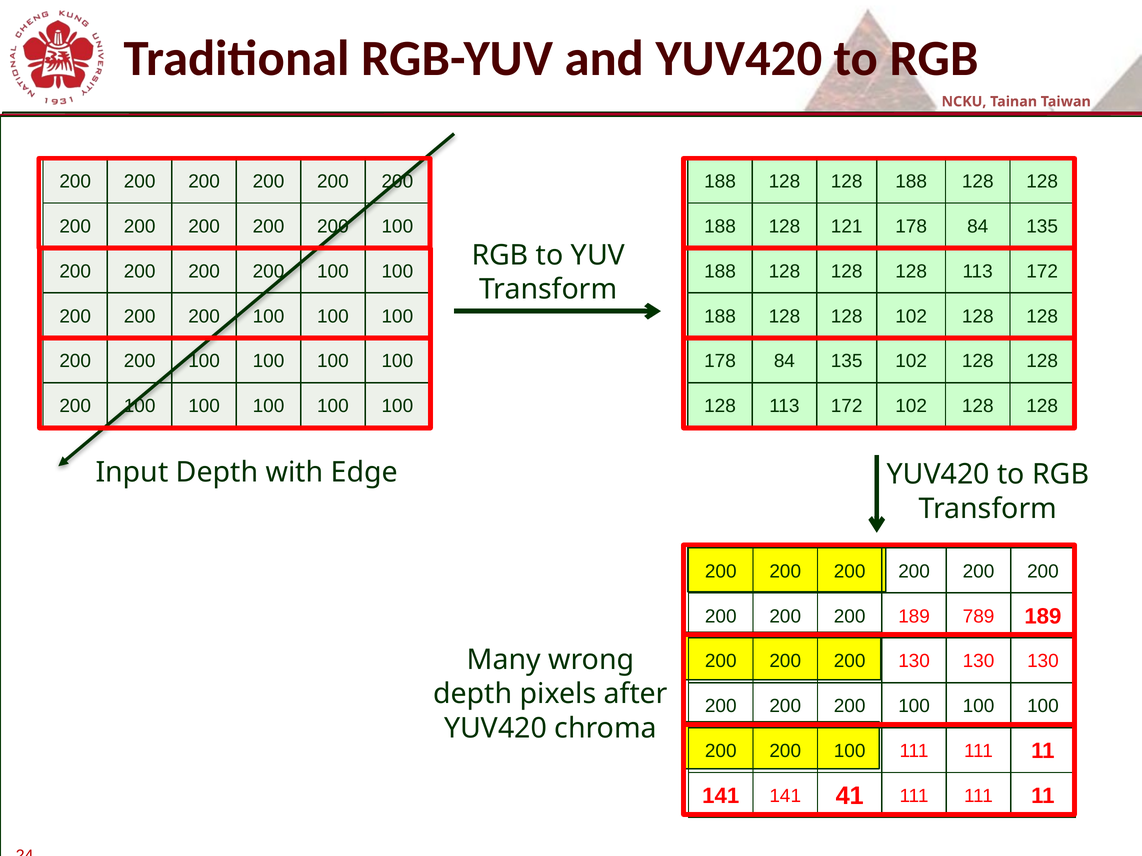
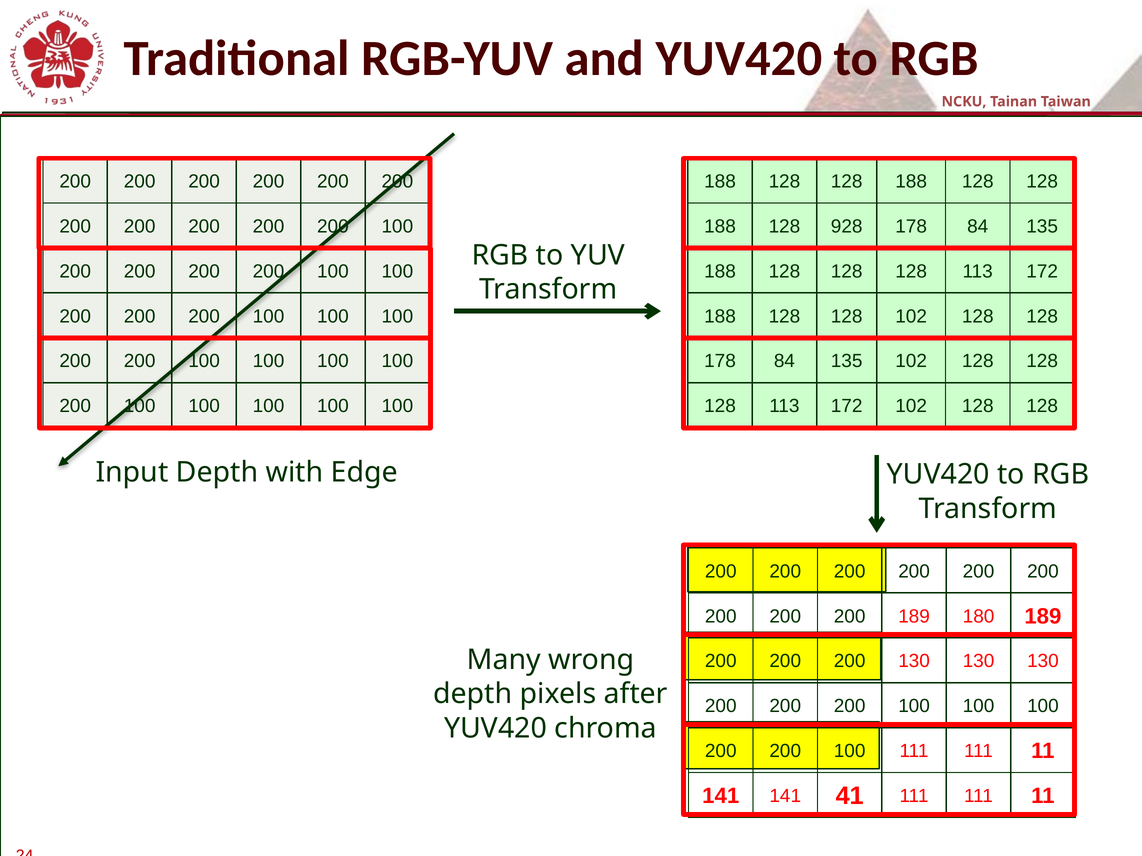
121: 121 -> 928 (847, 227)
789: 789 -> 180 (979, 617)
